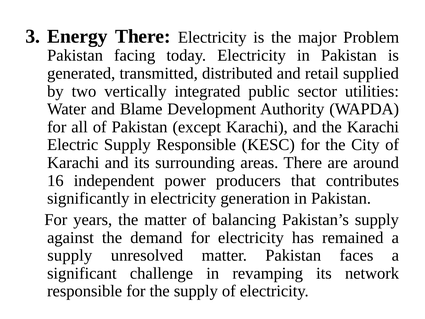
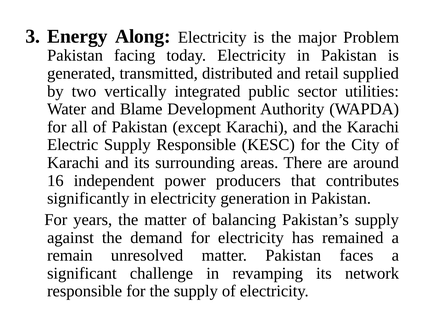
Energy There: There -> Along (143, 36)
supply: supply -> remain (70, 255)
